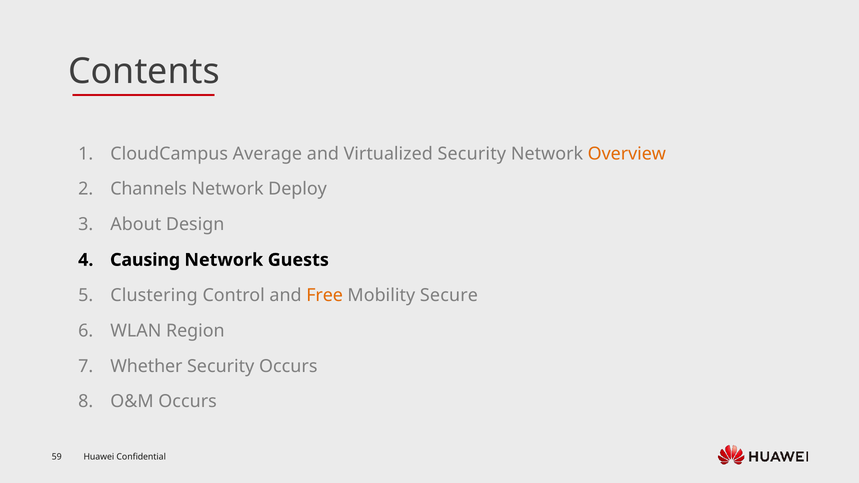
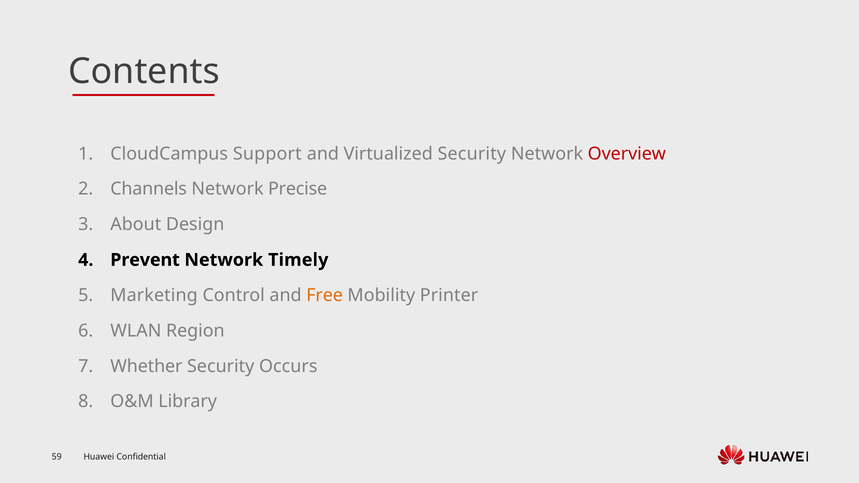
Average: Average -> Support (267, 154)
Overview colour: orange -> red (627, 154)
Deploy: Deploy -> Precise (298, 189)
Causing: Causing -> Prevent (145, 260)
Guests: Guests -> Timely (298, 260)
Clustering: Clustering -> Marketing (154, 295)
Secure: Secure -> Printer (449, 295)
O&M Occurs: Occurs -> Library (188, 402)
